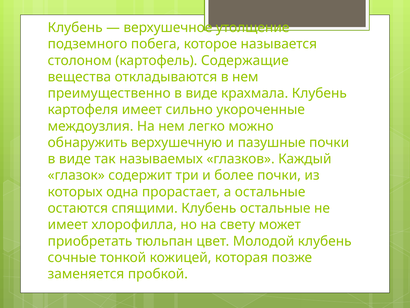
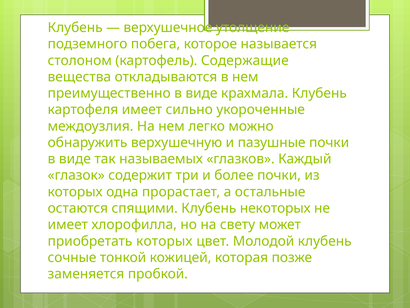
Клубень остальные: остальные -> некоторых (275, 208)
приобретать тюльпан: тюльпан -> которых (164, 241)
